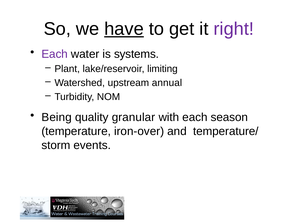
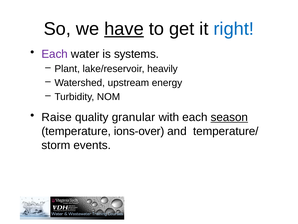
right colour: purple -> blue (234, 29)
limiting: limiting -> heavily (162, 69)
annual: annual -> energy (167, 83)
Being: Being -> Raise (57, 117)
season underline: none -> present (229, 117)
iron-over: iron-over -> ions-over (139, 131)
